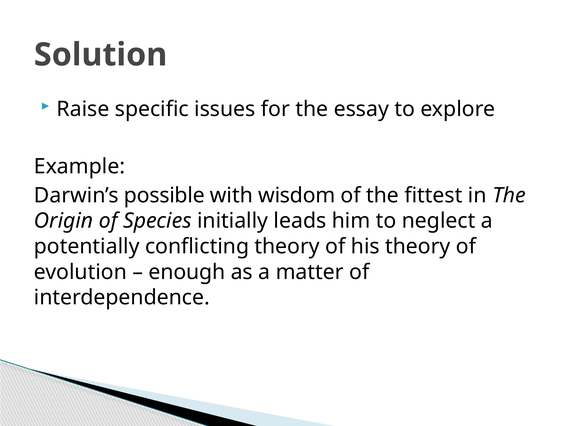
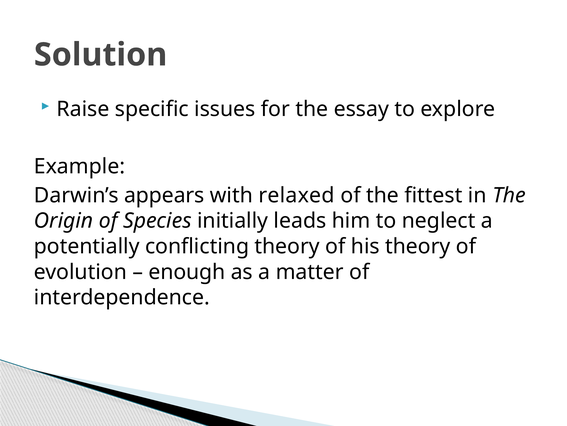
possible: possible -> appears (164, 195)
wisdom: wisdom -> relaxed (297, 195)
